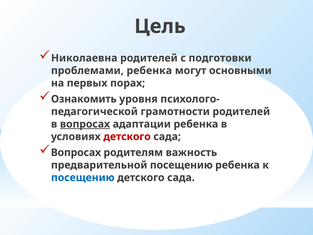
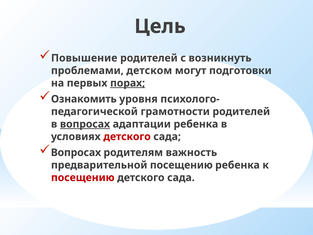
Николаевна: Николаевна -> Повышение (84, 58)
подготовки: подготовки -> возникнуть (220, 58)
проблемами ребенка: ребенка -> детском (149, 71)
основными: основными -> подготовки (240, 71)
порах underline: none -> present (128, 83)
посещению colour: blue -> red (83, 177)
